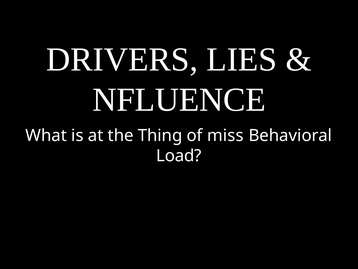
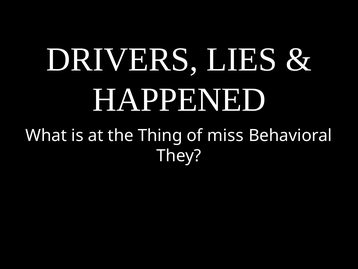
NFLUENCE: NFLUENCE -> HAPPENED (179, 100)
Load: Load -> They (179, 155)
